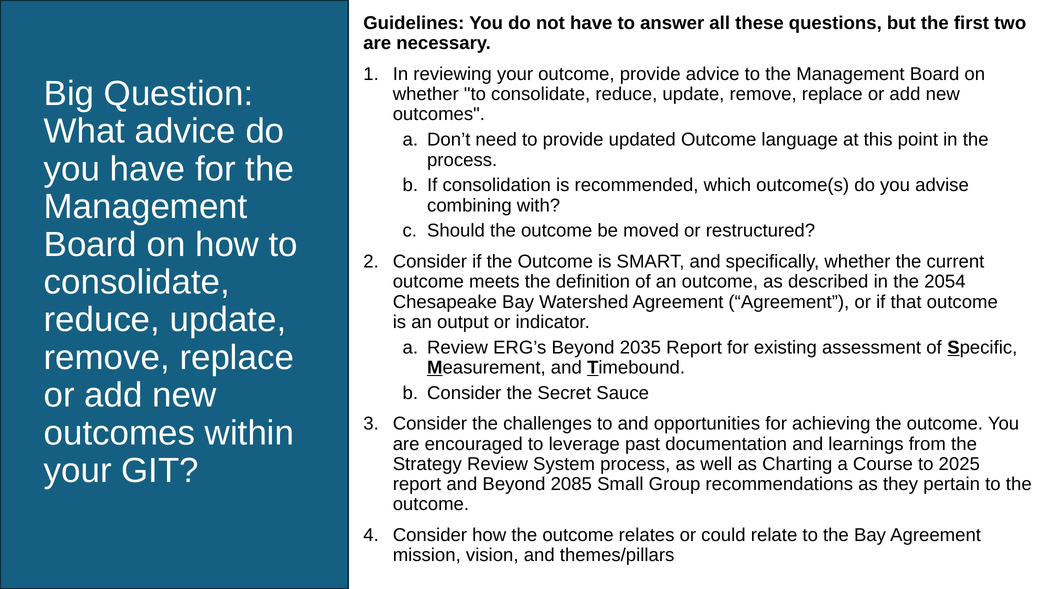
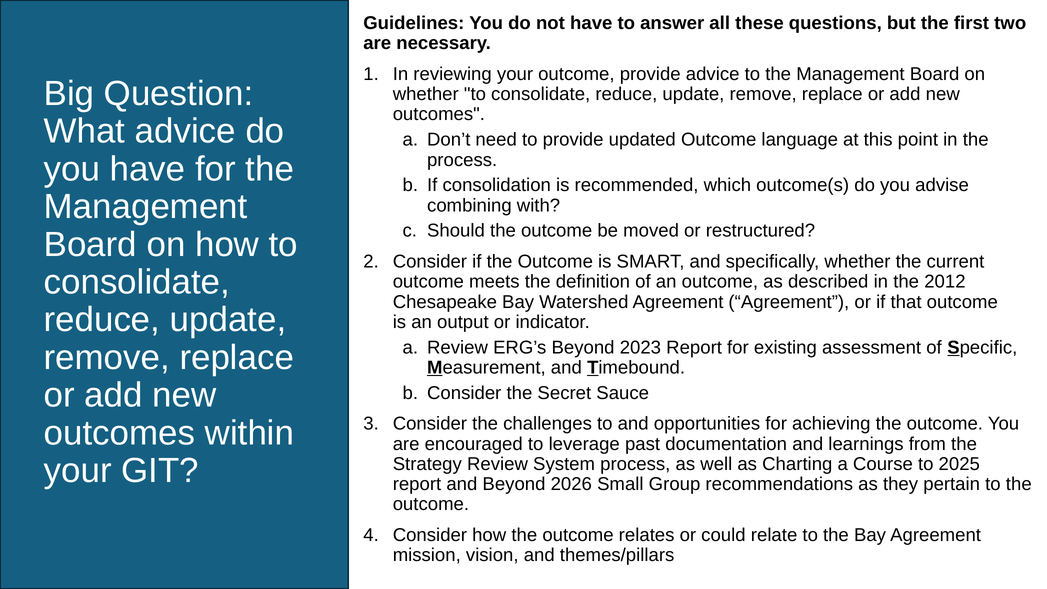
2054: 2054 -> 2012 (945, 282)
2035: 2035 -> 2023 (640, 347)
2085: 2085 -> 2026 (571, 484)
